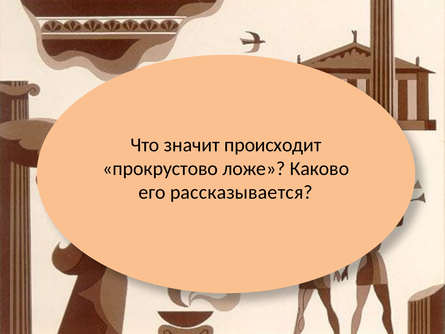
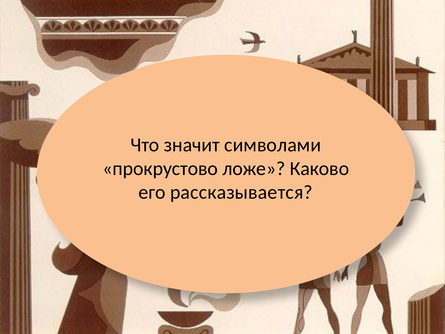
происходит: происходит -> символами (273, 145)
